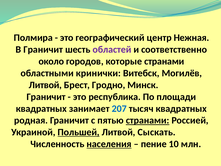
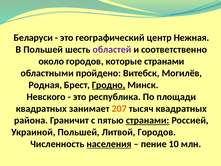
Полмира: Полмира -> Беларуси (33, 38)
В Граничит: Граничит -> Польшей (43, 49)
кринички: кринички -> пройдено (98, 73)
Литвой: Литвой -> Родная (45, 85)
Гродно underline: none -> present (109, 85)
Граничит: Граничит -> Невского (46, 97)
207 colour: blue -> orange (119, 108)
родная: родная -> района (31, 120)
Польшей underline: present -> none (79, 132)
Литвой Сыскать: Сыскать -> Городов (157, 132)
